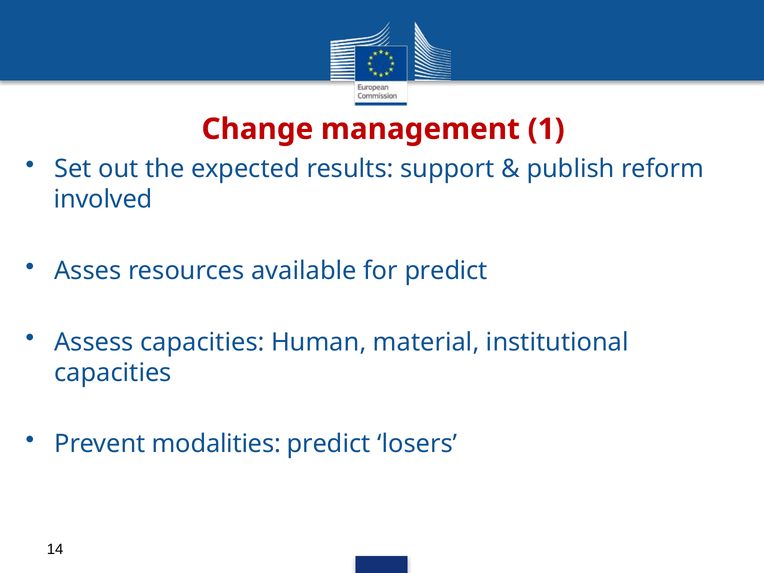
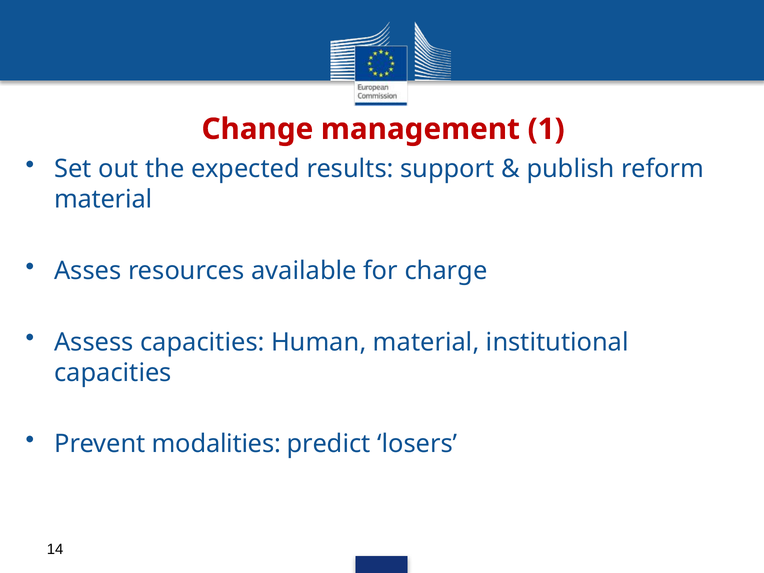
involved: involved -> material (103, 200)
for predict: predict -> charge (446, 271)
